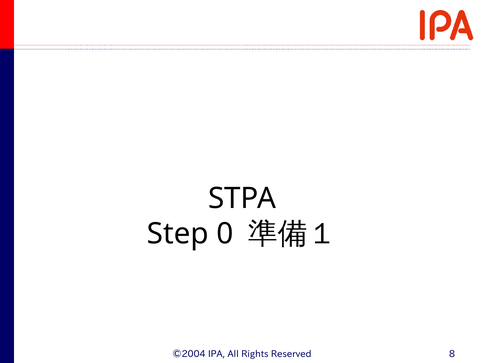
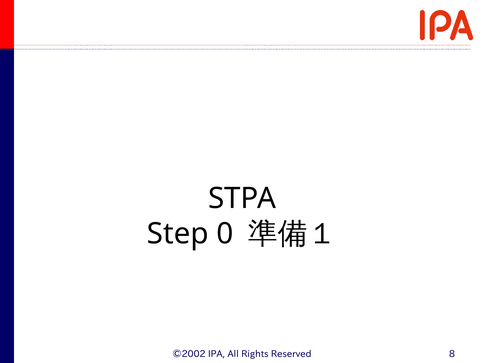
©2004: ©2004 -> ©2002 (189, 354)
